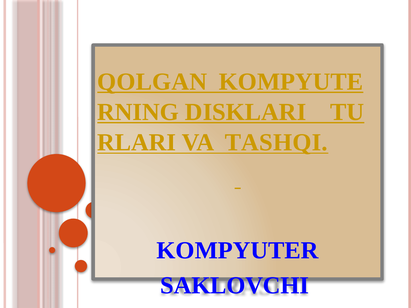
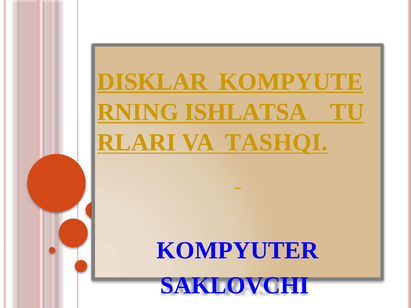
QOLGAN: QOLGAN -> DISKLAR (152, 82)
DISKLARI: DISKLARI -> ISHLATSA (246, 112)
